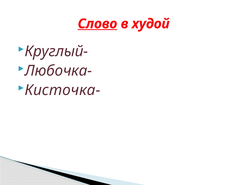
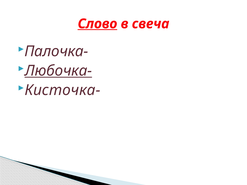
худой: худой -> свеча (151, 24)
Круглый-: Круглый- -> Палочка- (56, 51)
Любочка- underline: none -> present (58, 71)
